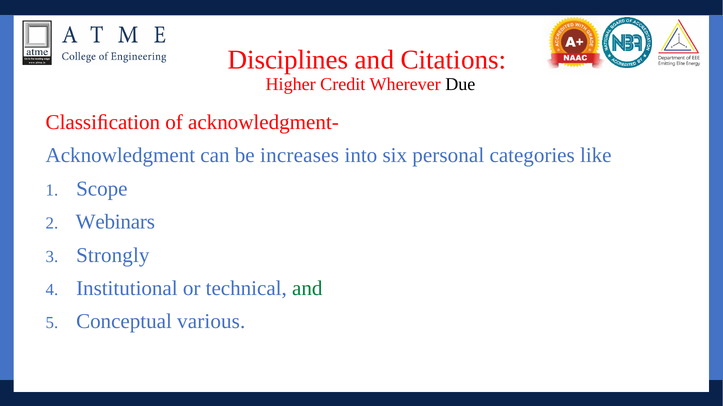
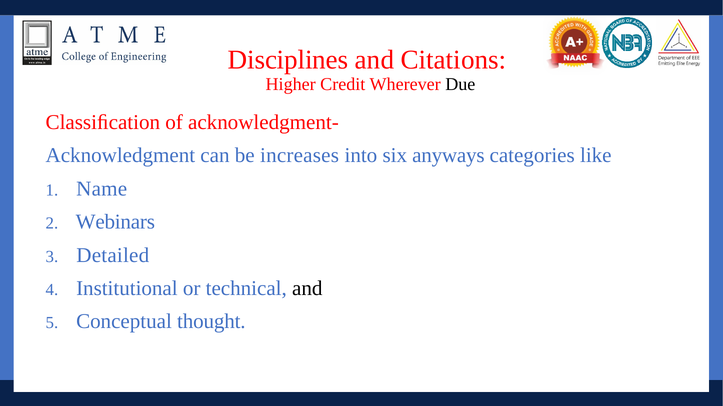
personal: personal -> anyways (448, 156)
Scope: Scope -> Name (102, 189)
Strongly: Strongly -> Detailed (113, 256)
and colour: green -> black (307, 289)
various: various -> thought (211, 322)
